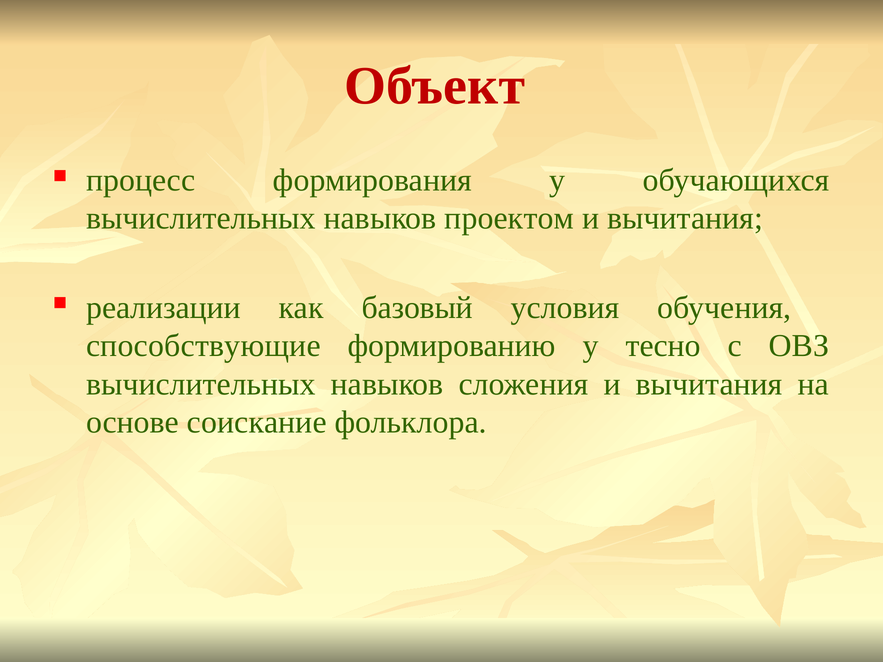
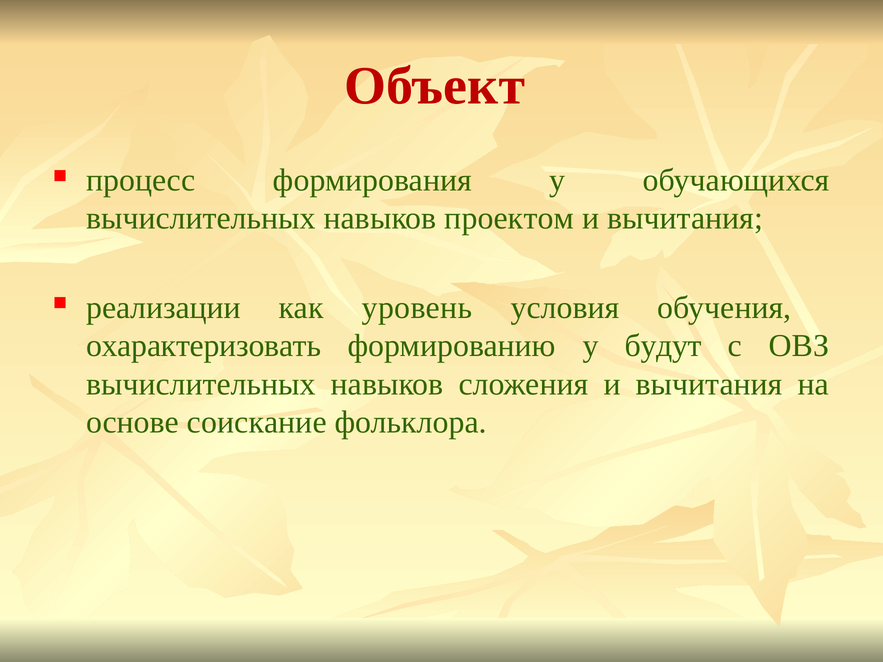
базовый: базовый -> уровень (417, 308)
способствующие: способствующие -> охарактеризовать (204, 346)
тесно: тесно -> будут (663, 346)
